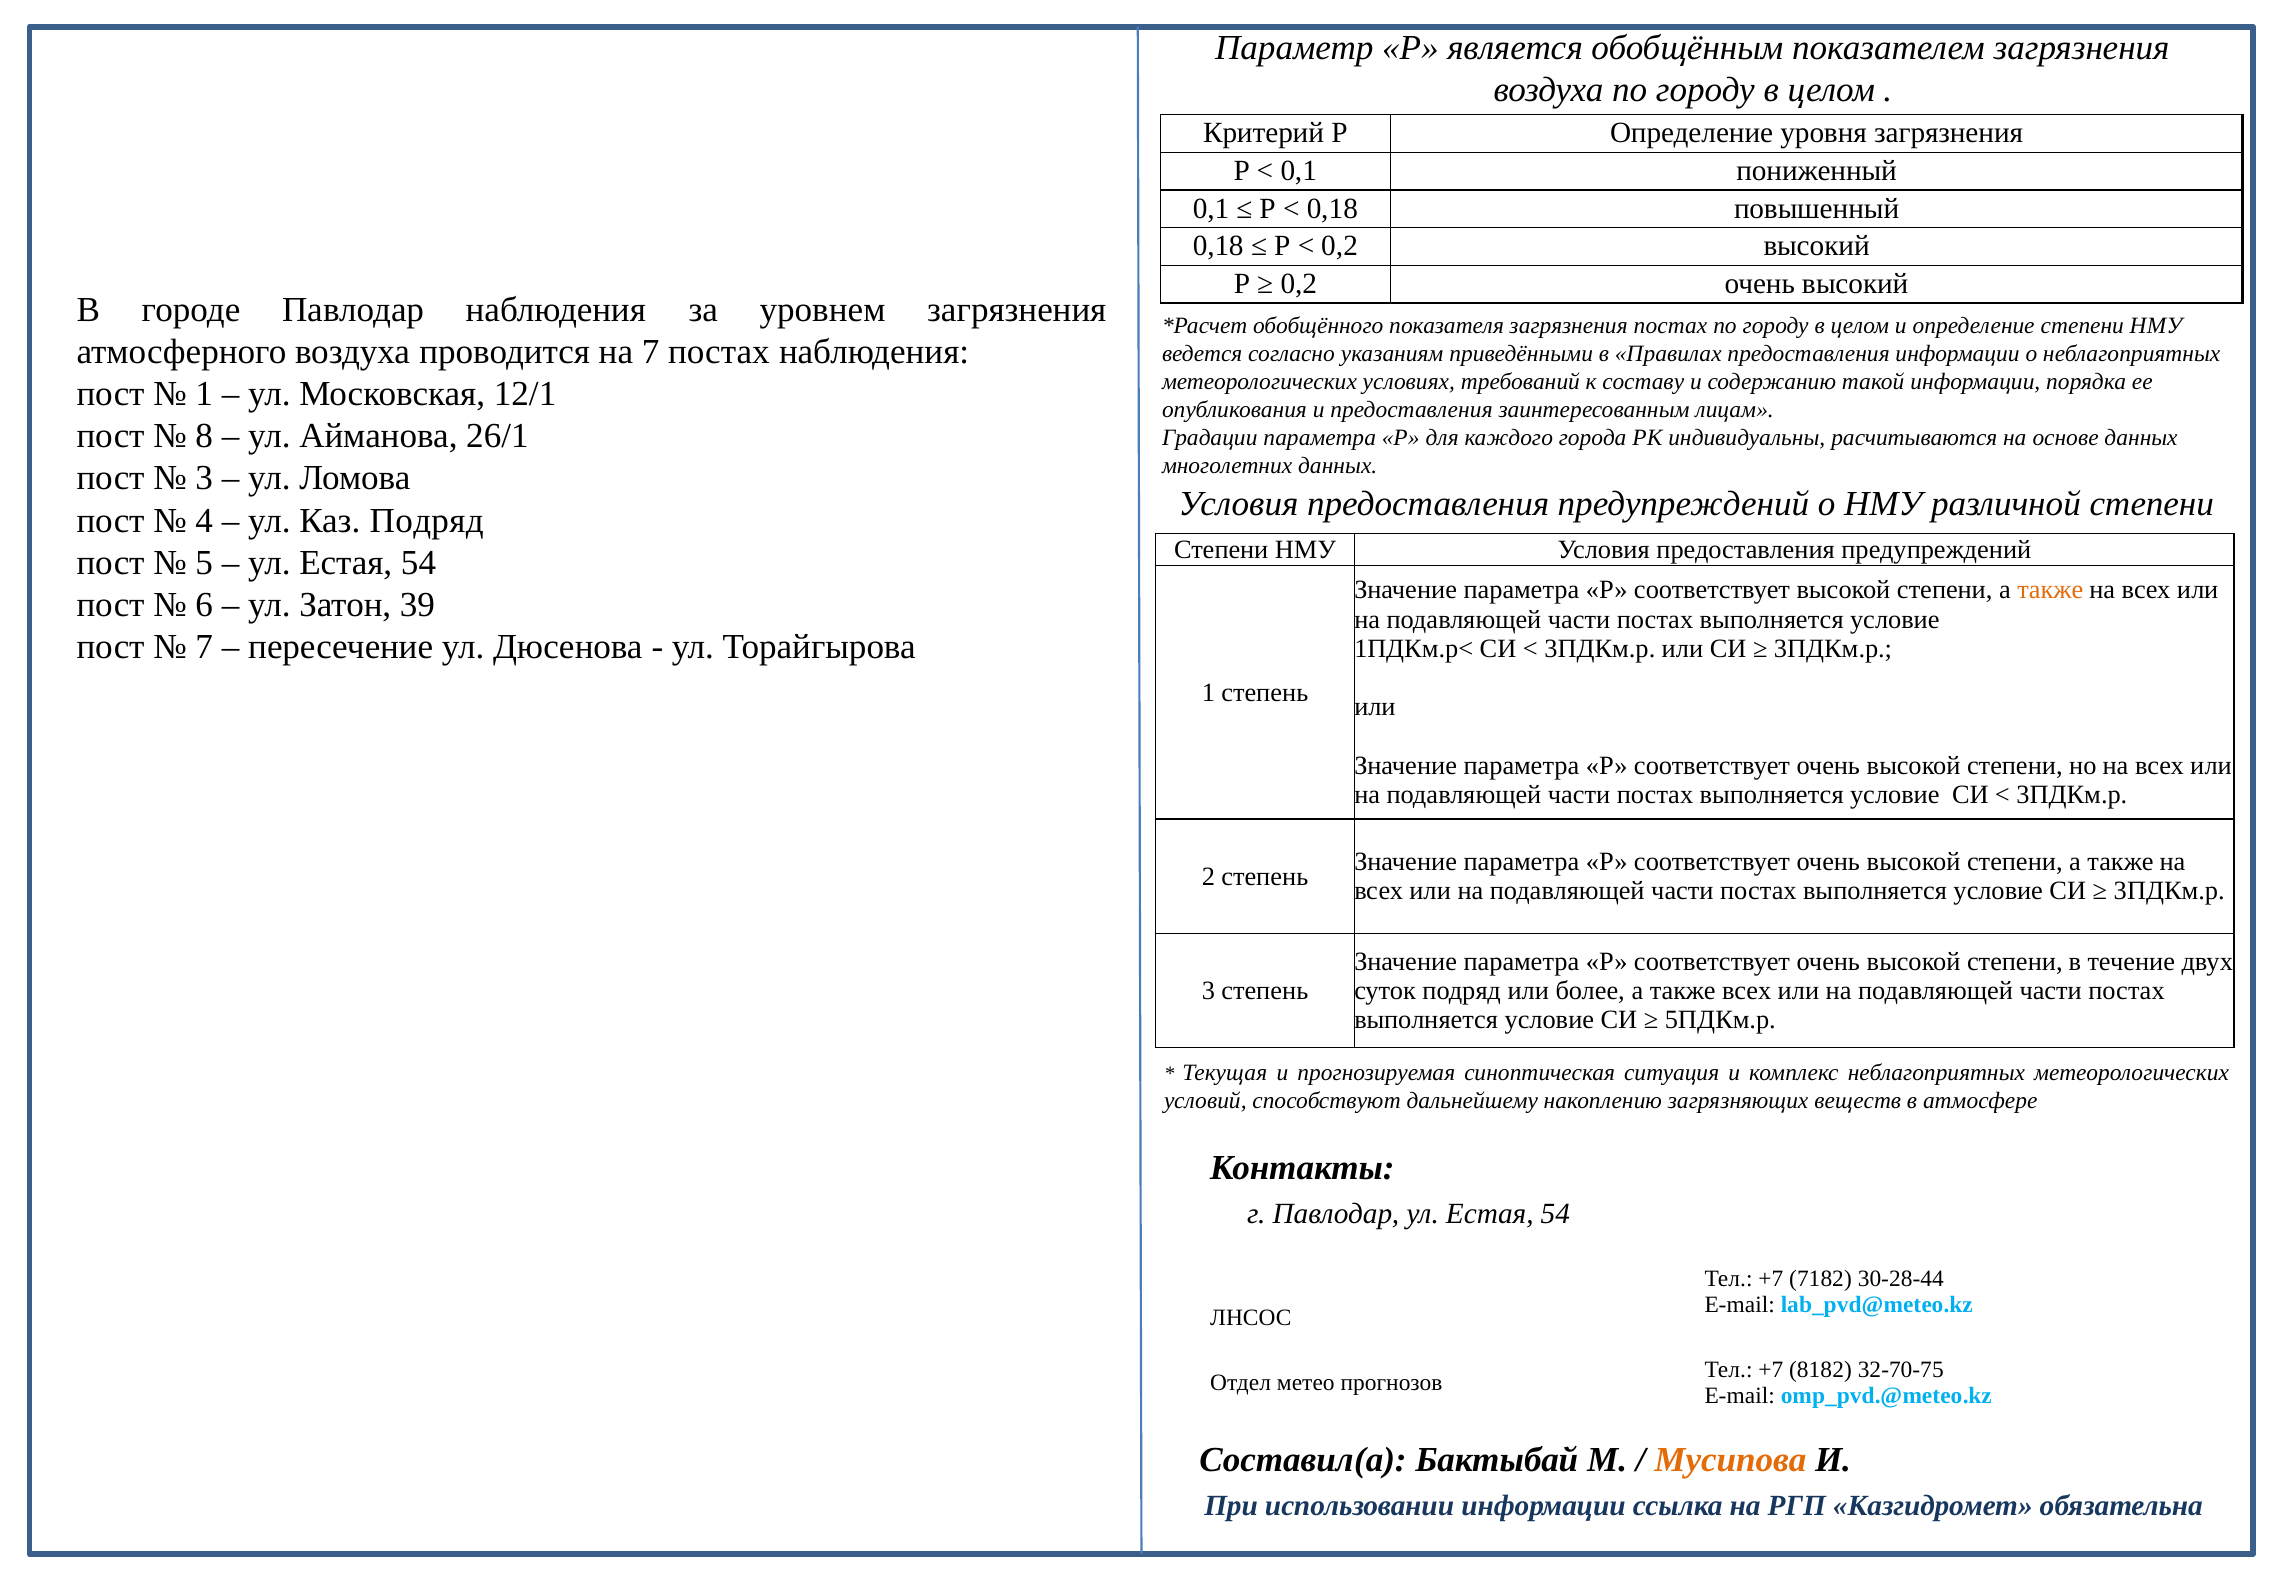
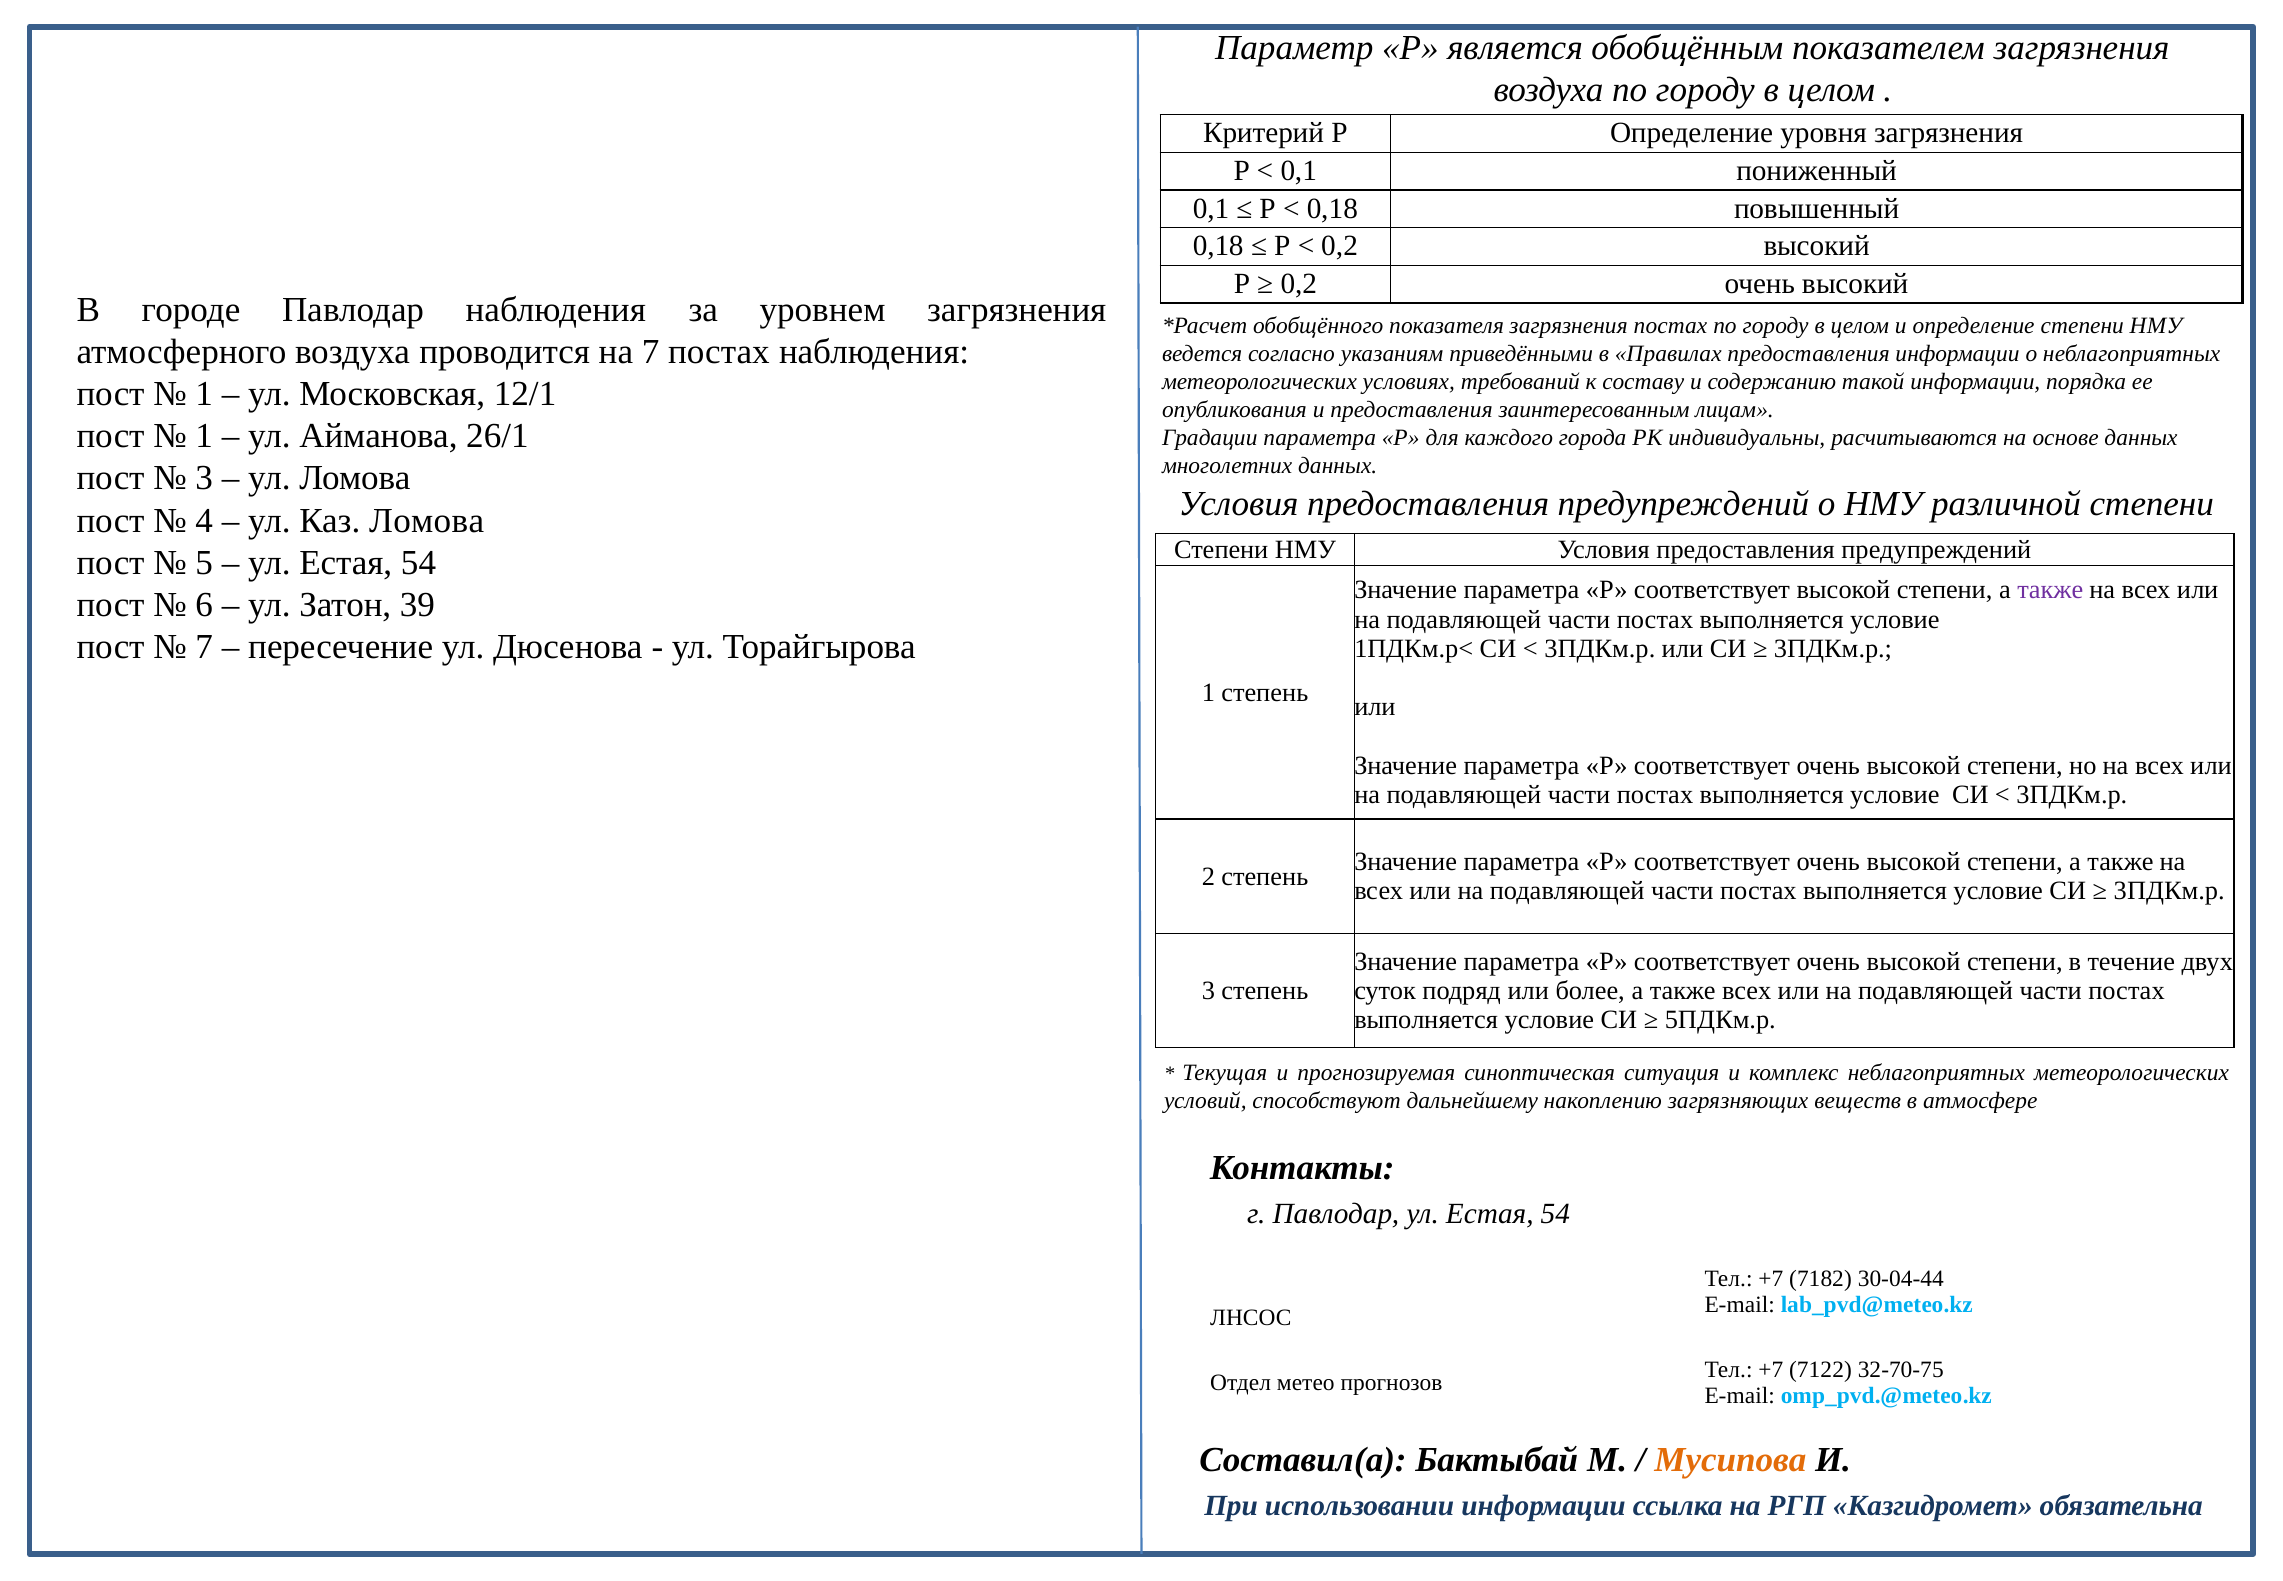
8: 8 -> 1 (204, 436)
Каз Подряд: Подряд -> Ломова (427, 520)
также colour: orange -> purple (2050, 590)
30-28-44: 30-28-44 -> 30-04-44 (1901, 1278)
8182: 8182 -> 7122 (1820, 1369)
